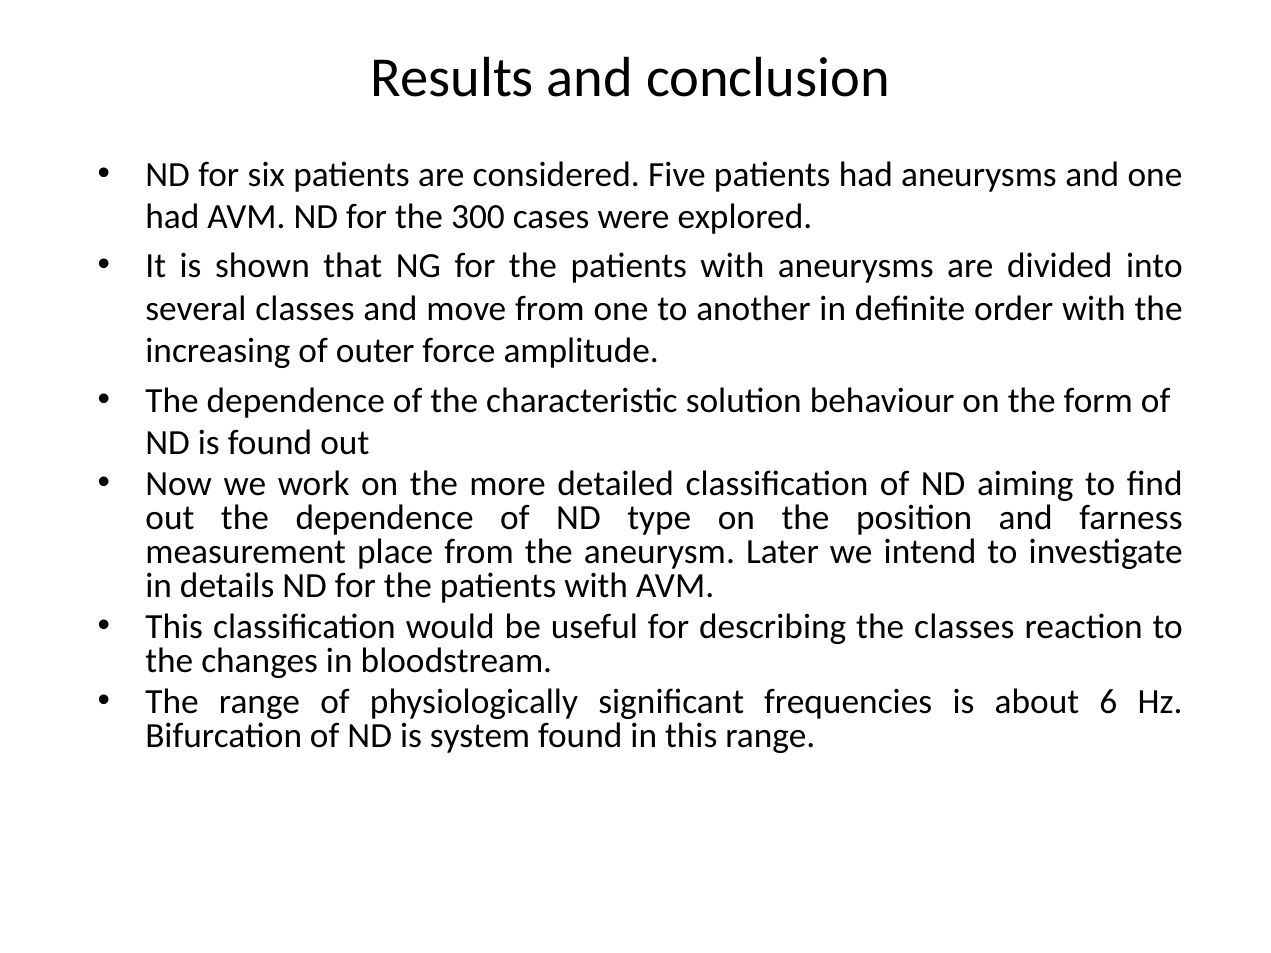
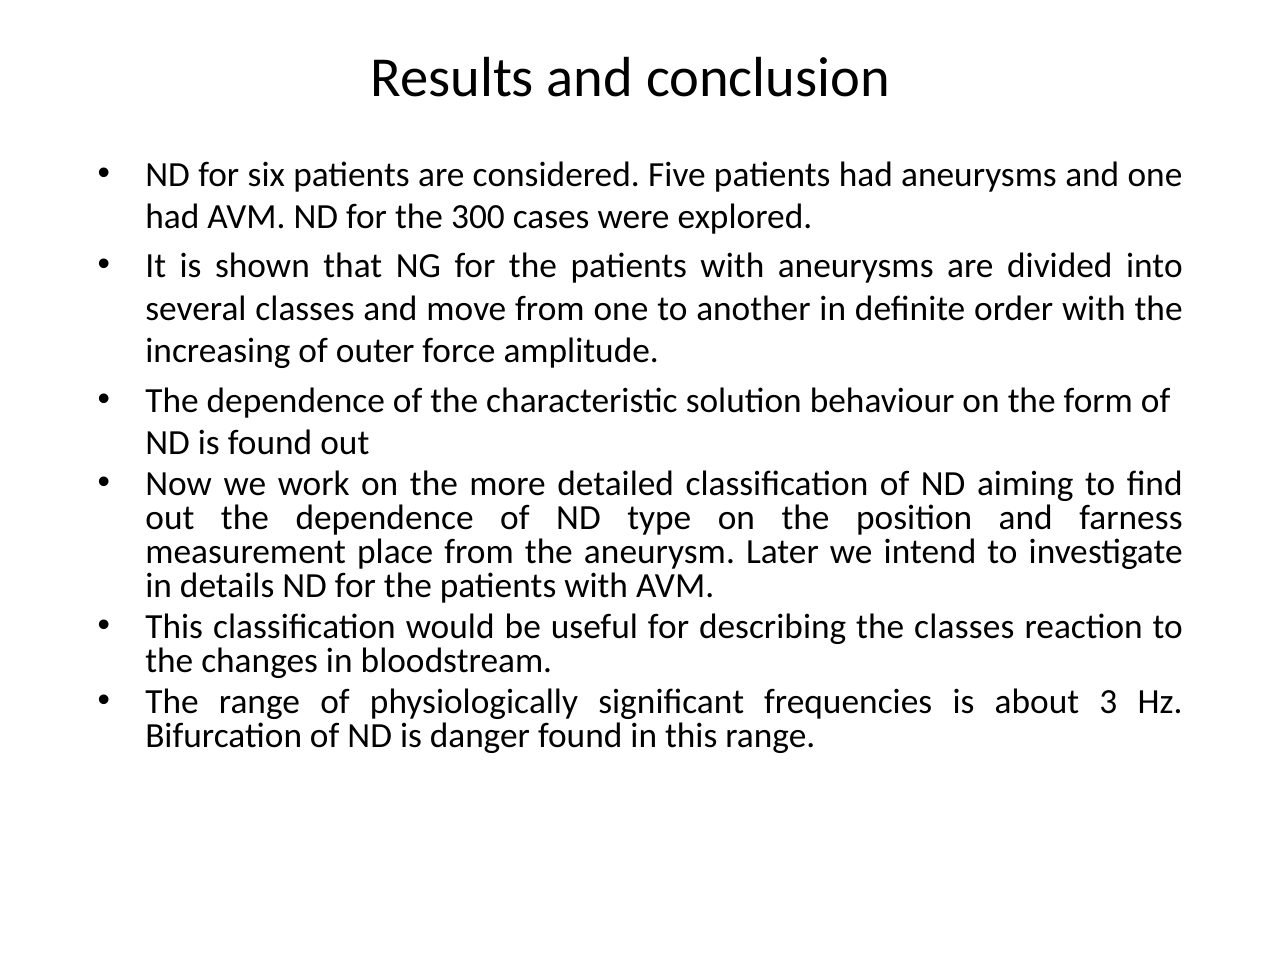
6: 6 -> 3 (1108, 702)
system: system -> danger (480, 736)
